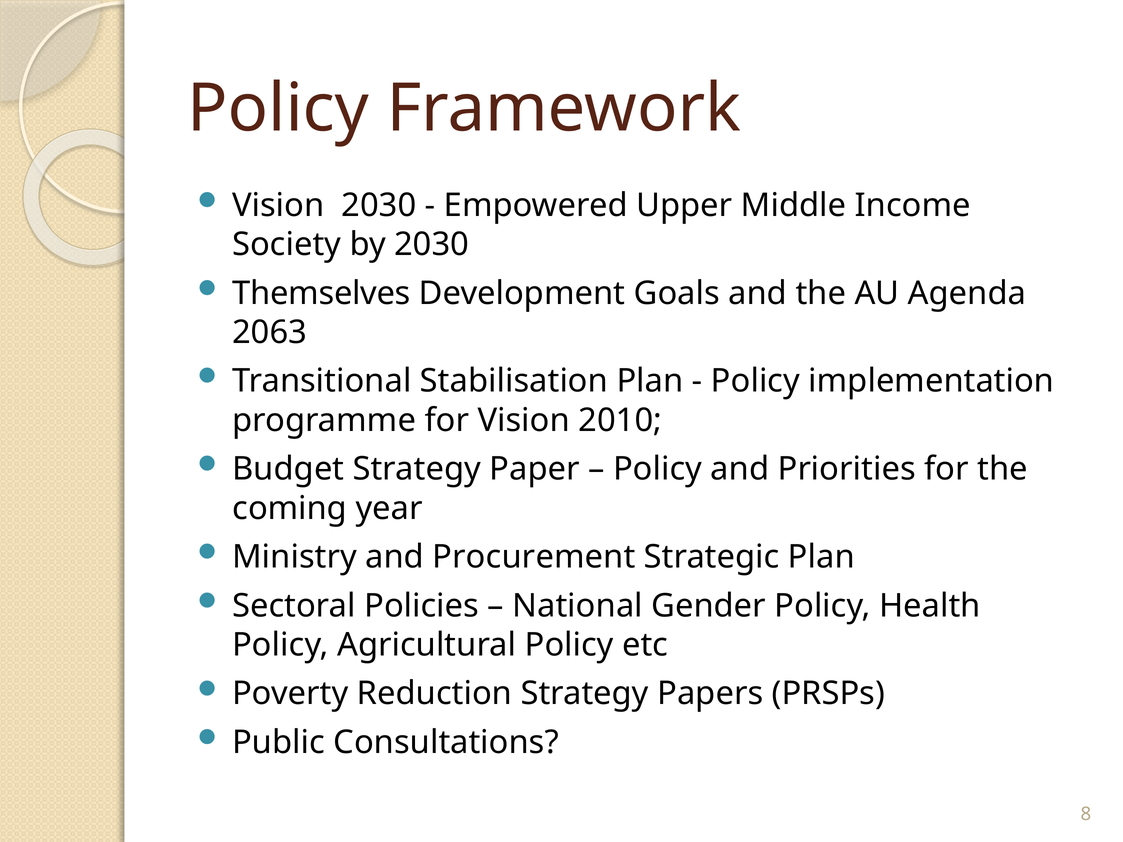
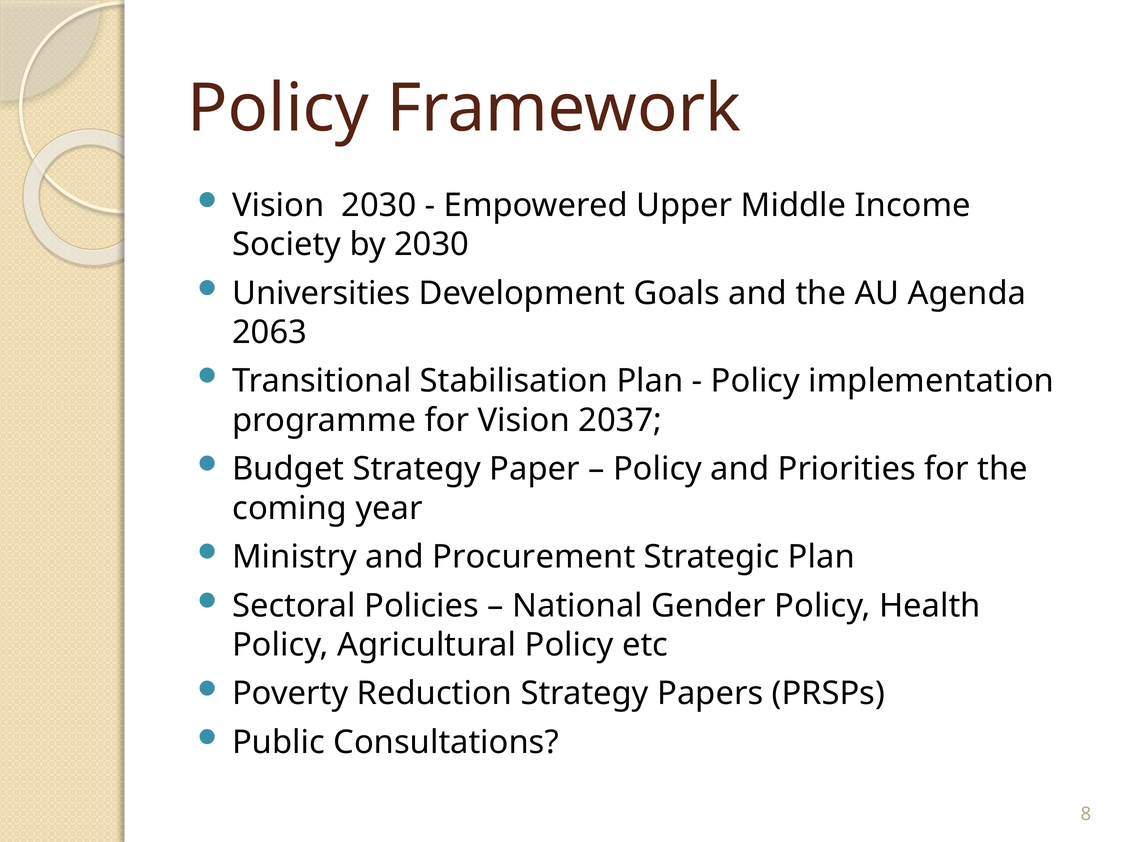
Themselves: Themselves -> Universities (321, 293)
2010: 2010 -> 2037 (620, 421)
